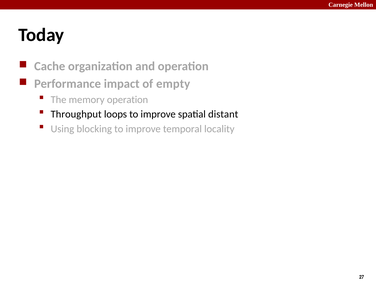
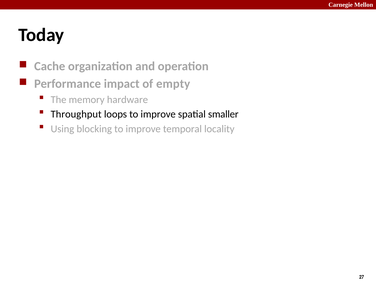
memory operation: operation -> hardware (127, 100)
distant: distant -> smaller (223, 114)
